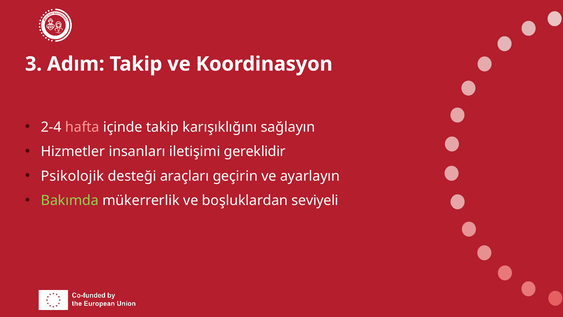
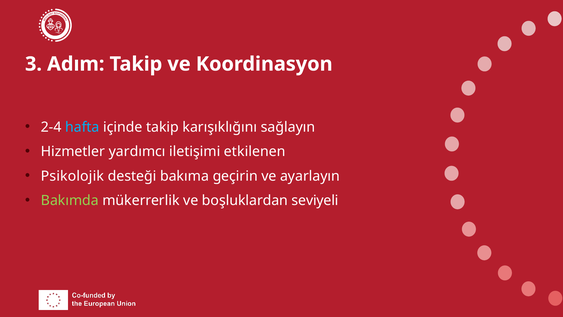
hafta colour: pink -> light blue (82, 127)
insanları: insanları -> yardımcı (137, 151)
gereklidir: gereklidir -> etkilenen (255, 151)
araçları: araçları -> bakıma (184, 176)
